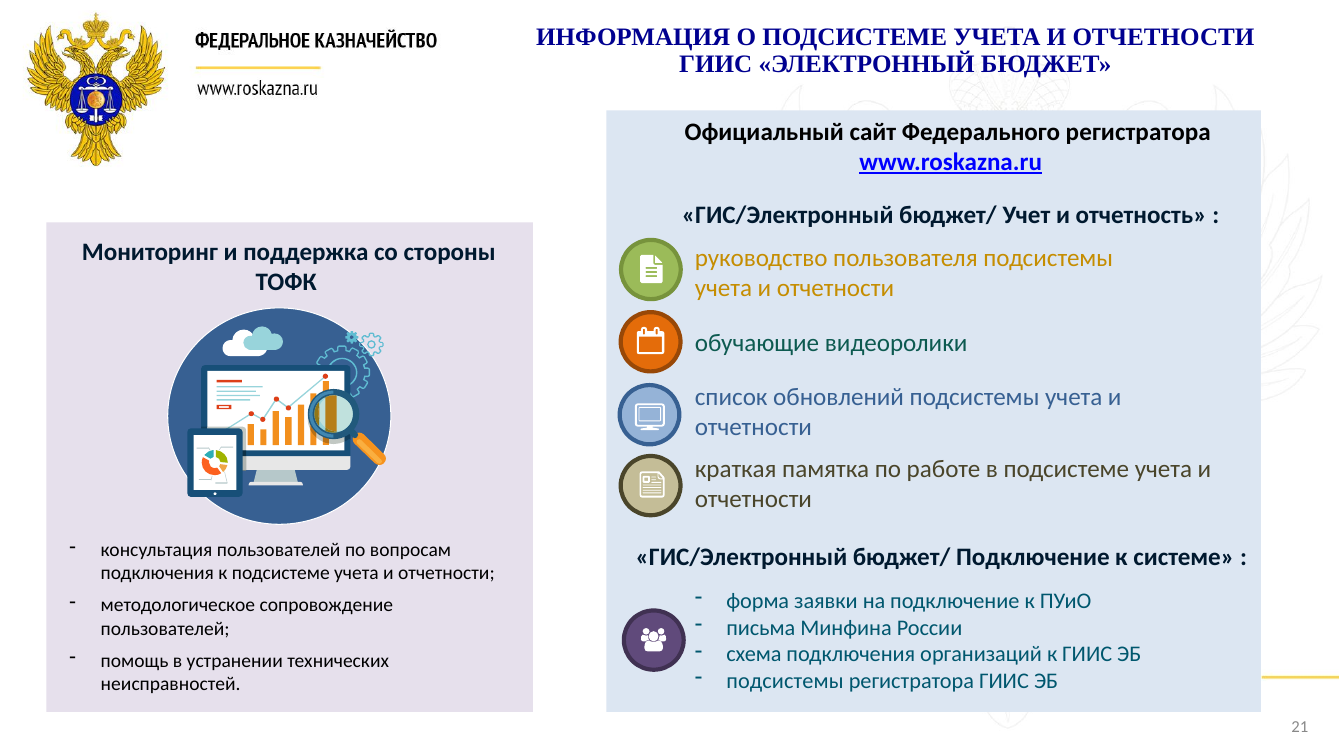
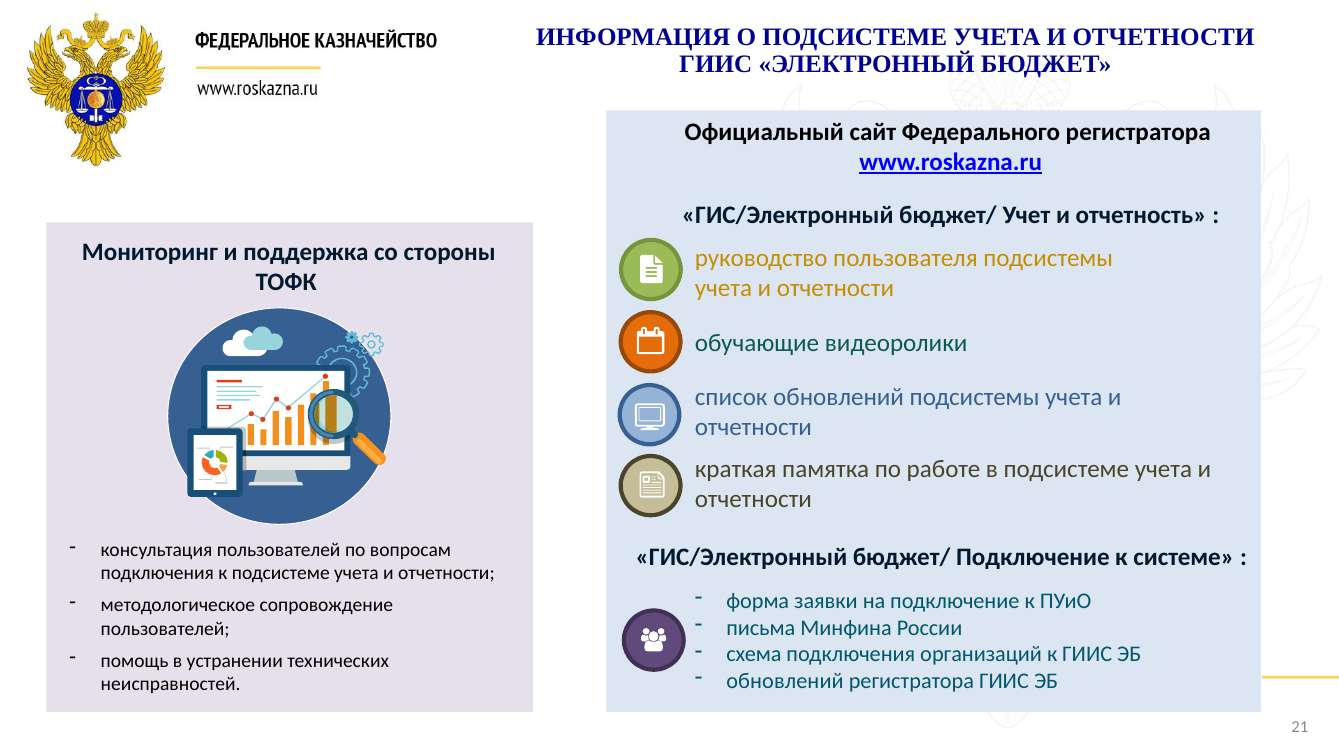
подсистемы: подсистемы -> обновлений (785, 681)
